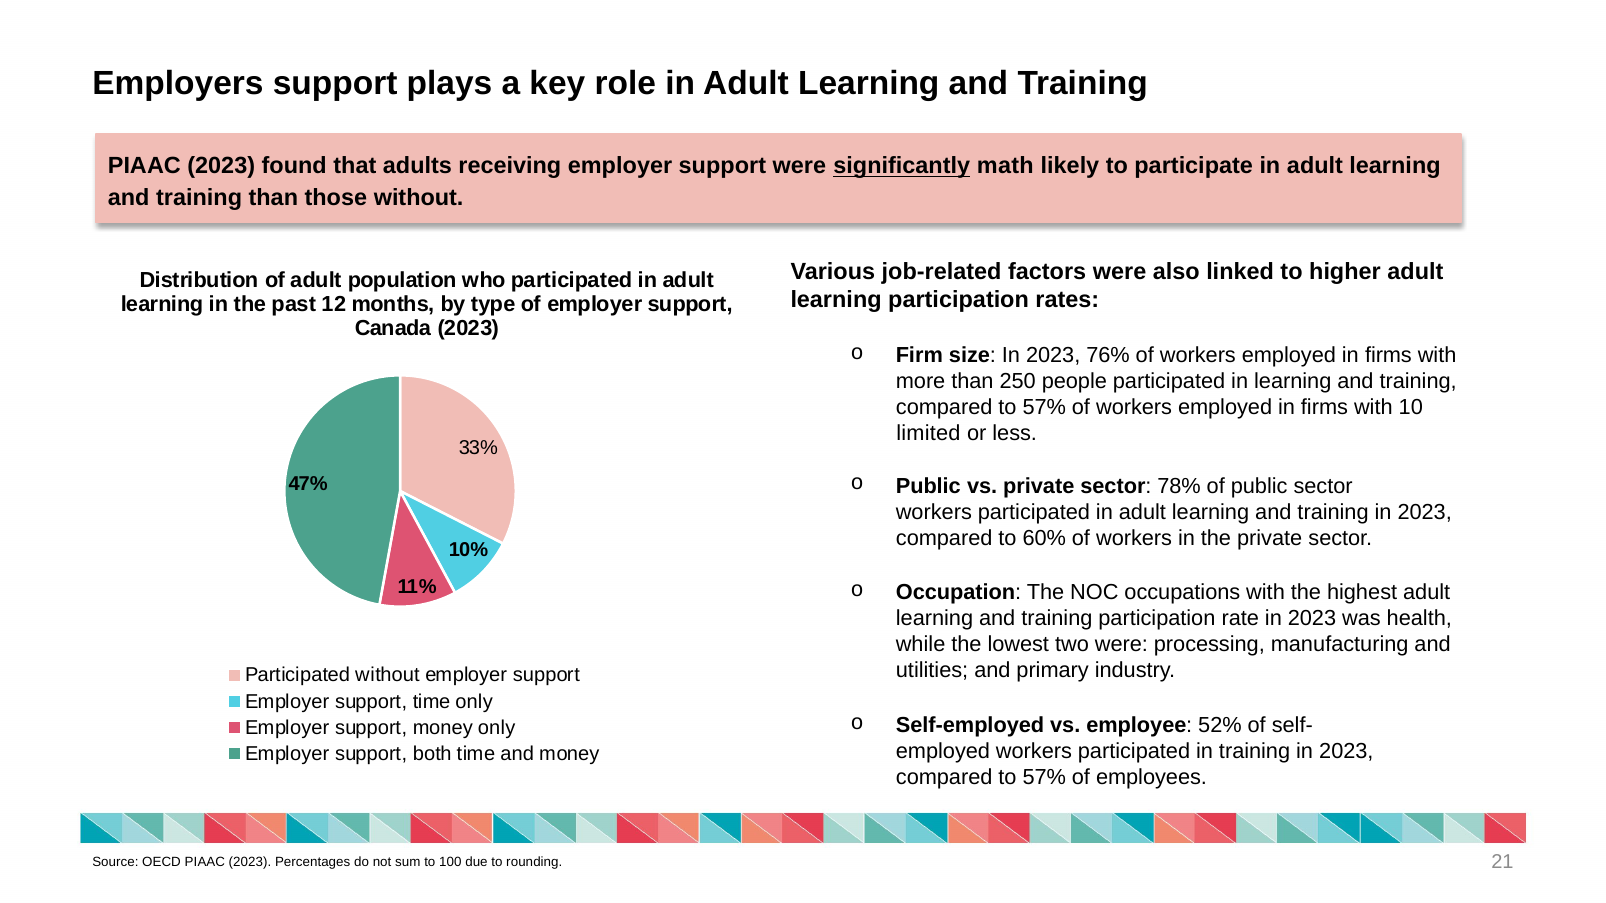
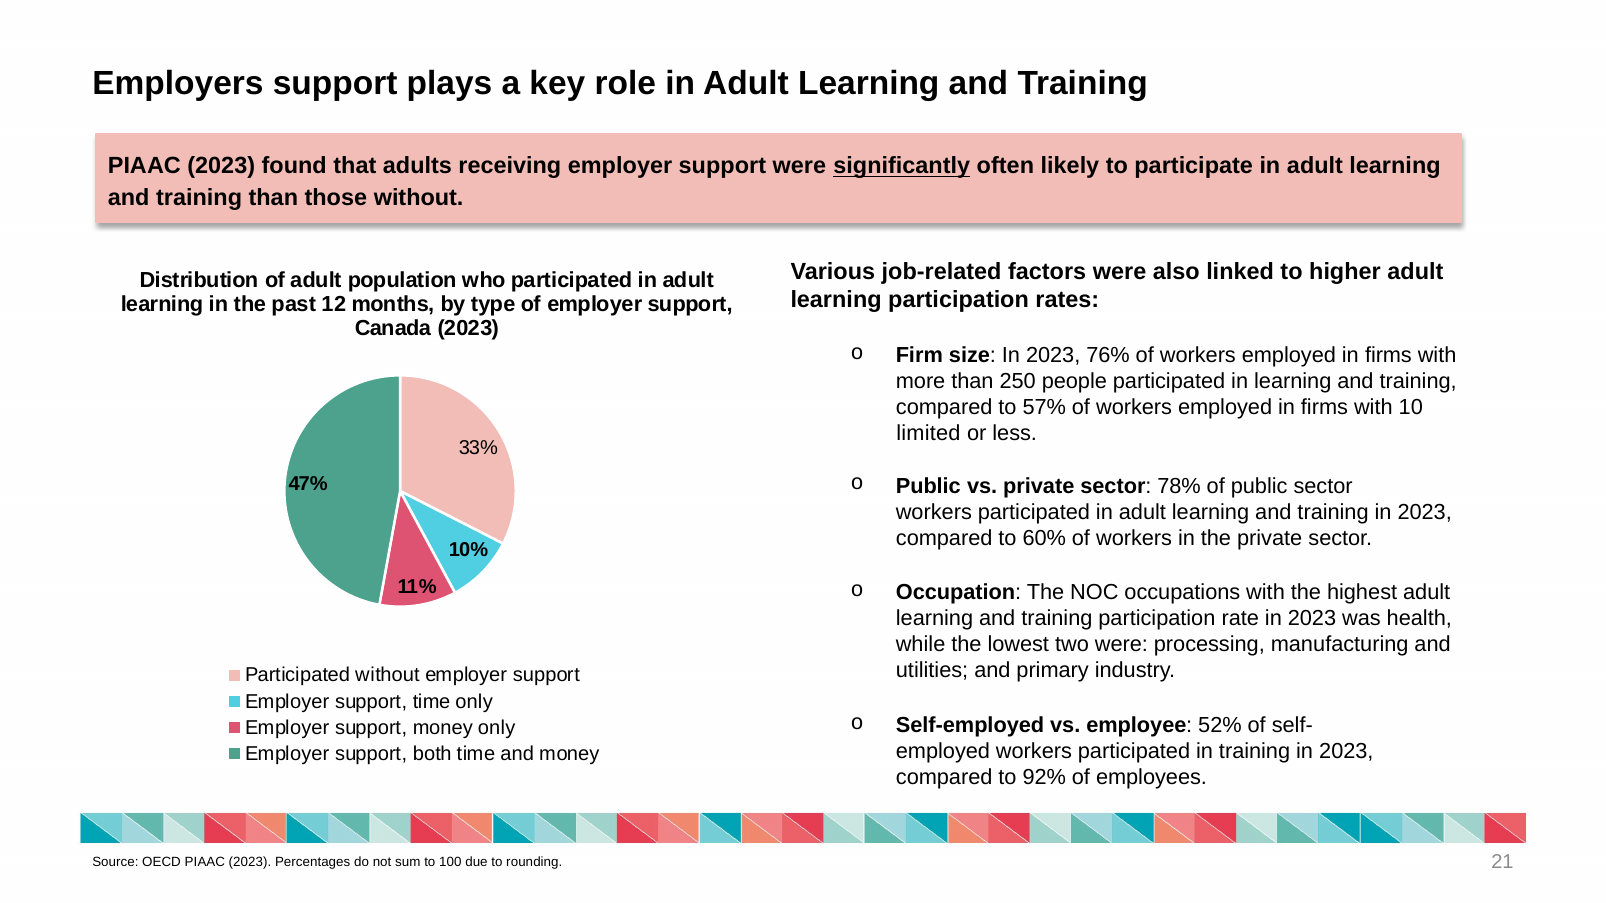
math: math -> often (1005, 166)
57%: 57% -> 92% (1044, 777)
